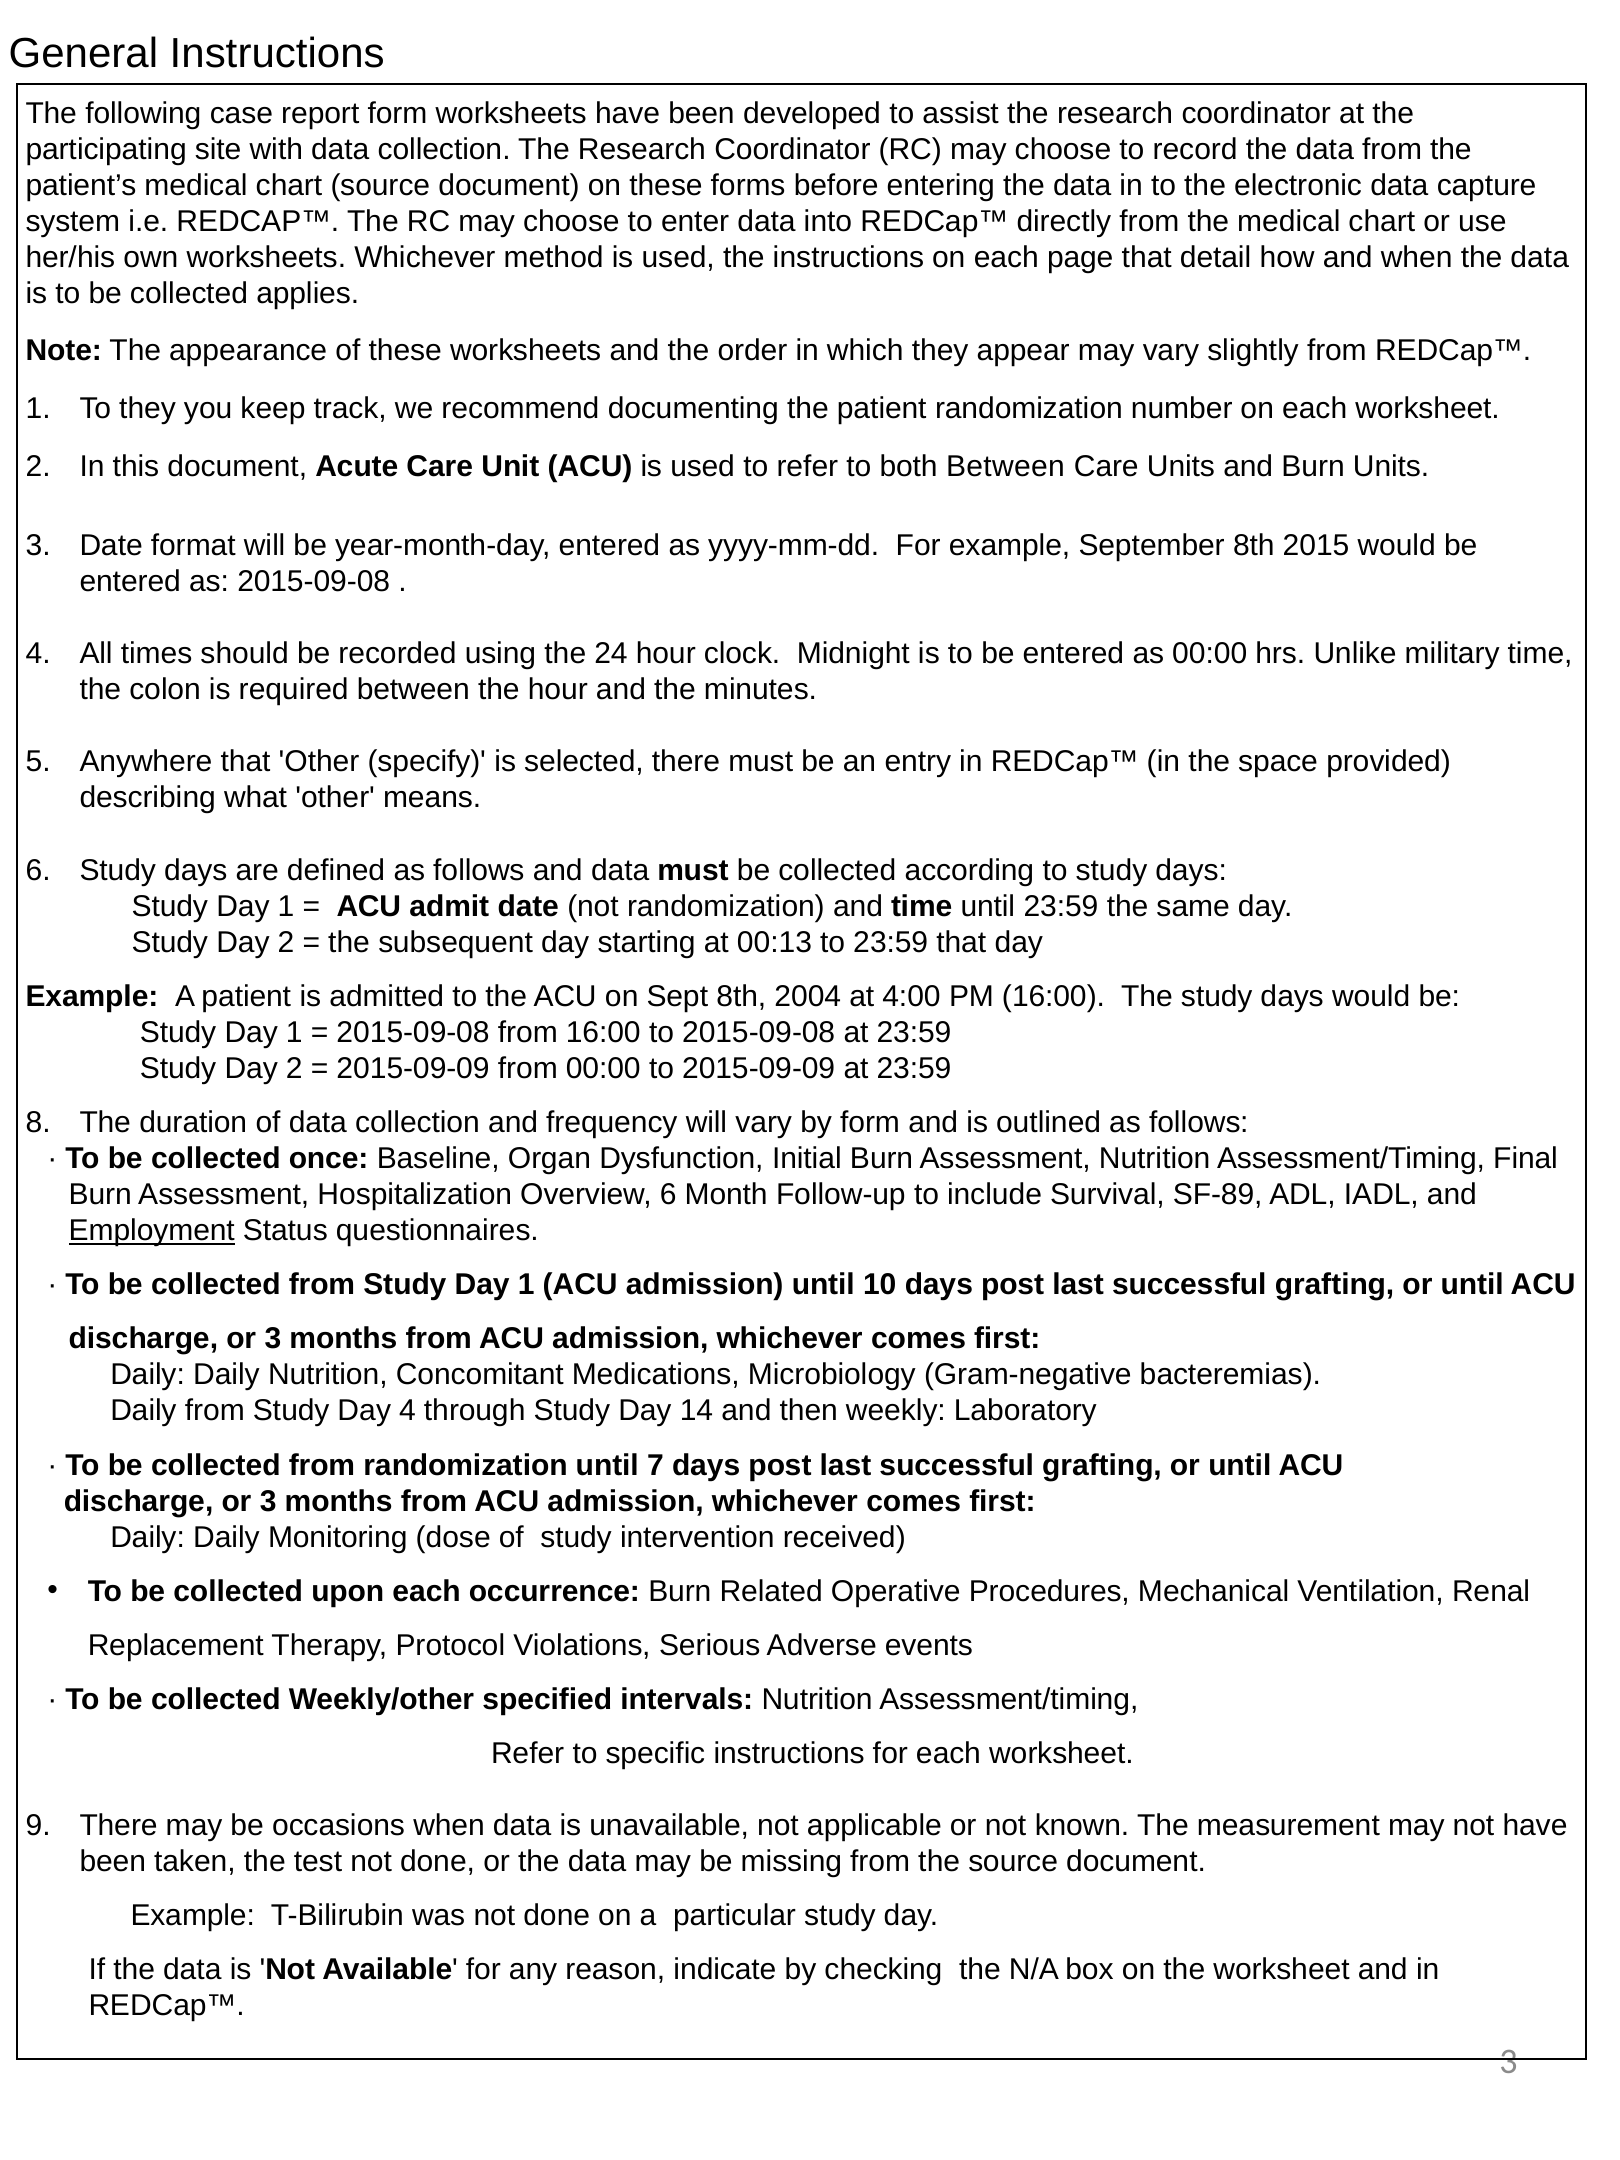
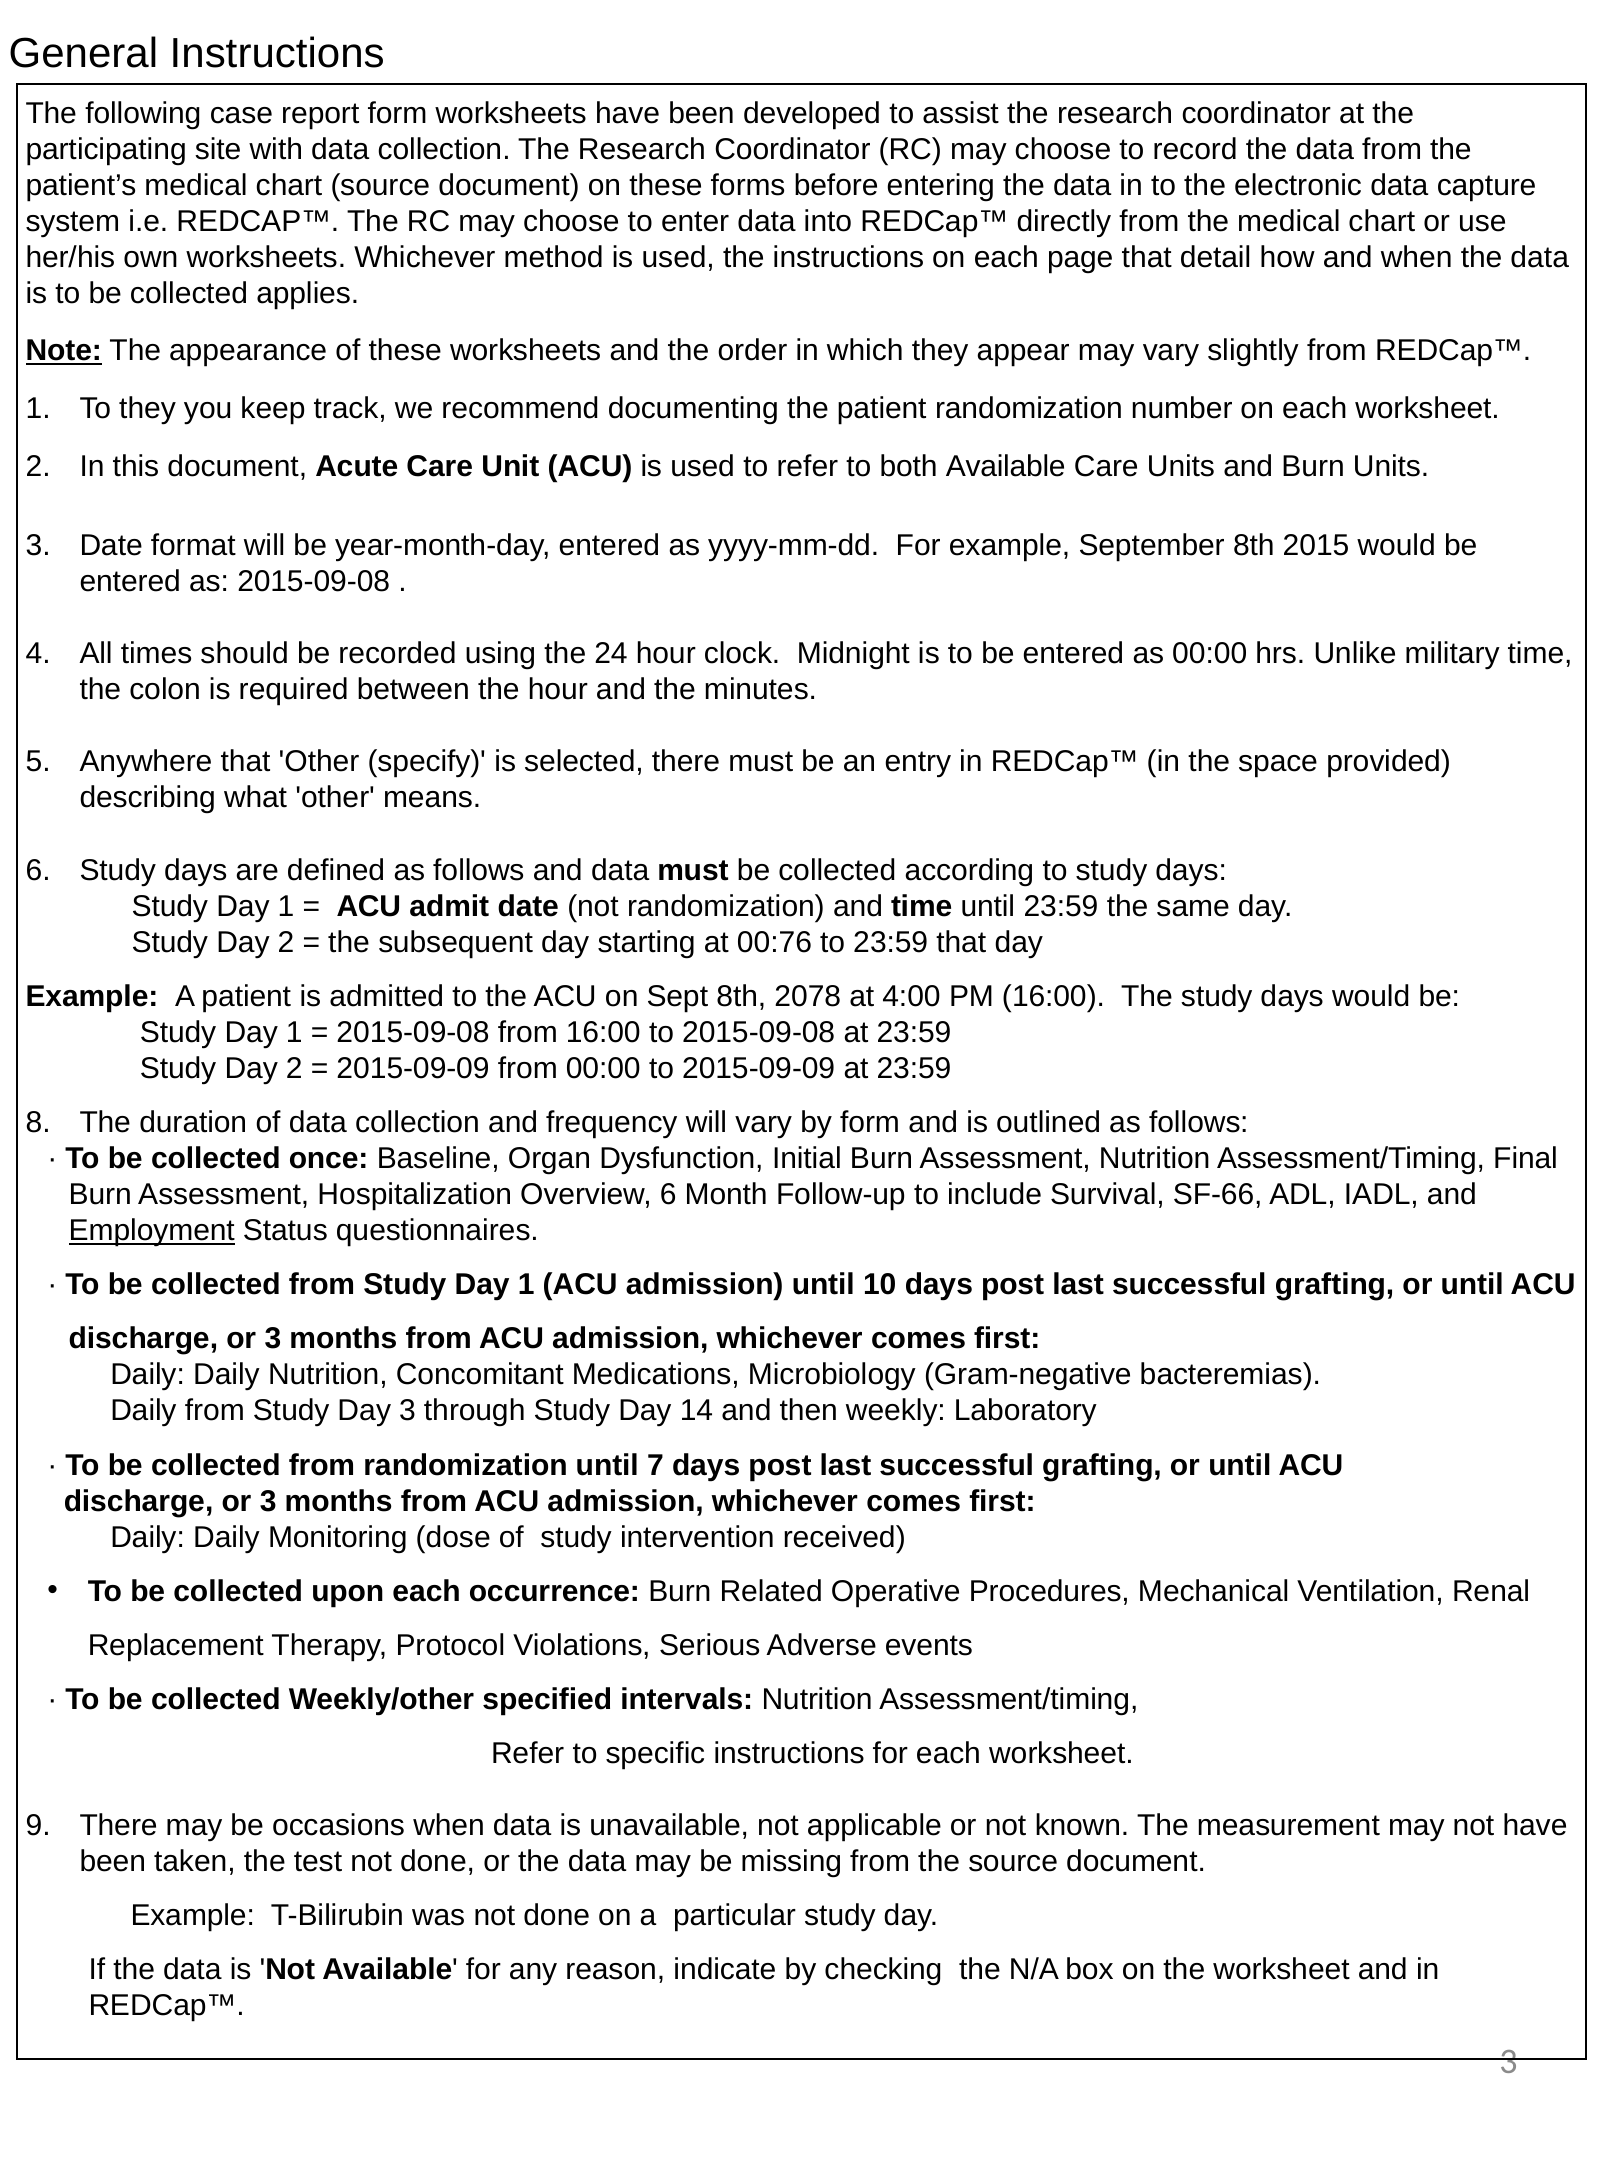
Note underline: none -> present (64, 351)
both Between: Between -> Available (1006, 466)
00:13: 00:13 -> 00:76 (774, 942)
2004: 2004 -> 2078 (808, 996)
SF-89: SF-89 -> SF-66 (1218, 1195)
Day 4: 4 -> 3 (407, 1411)
